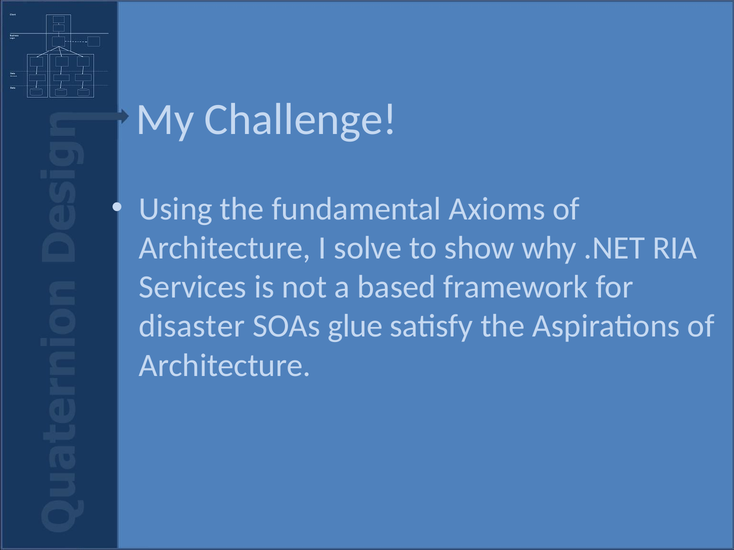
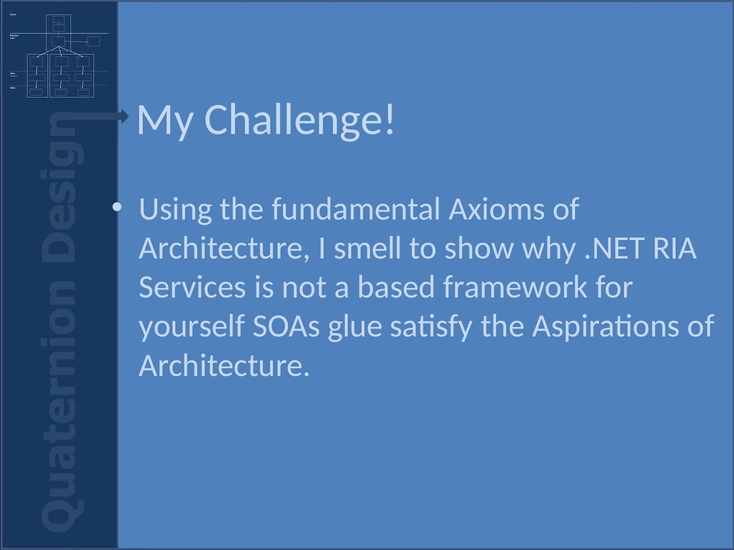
solve: solve -> smell (368, 248)
disaster: disaster -> yourself (192, 326)
